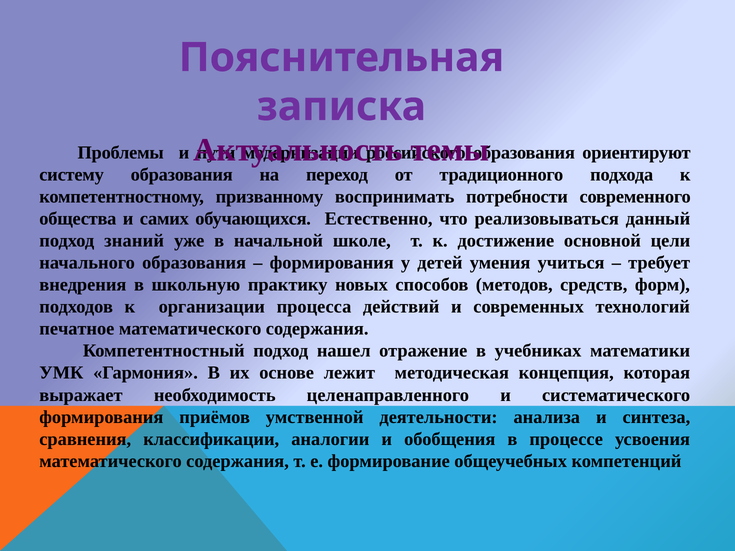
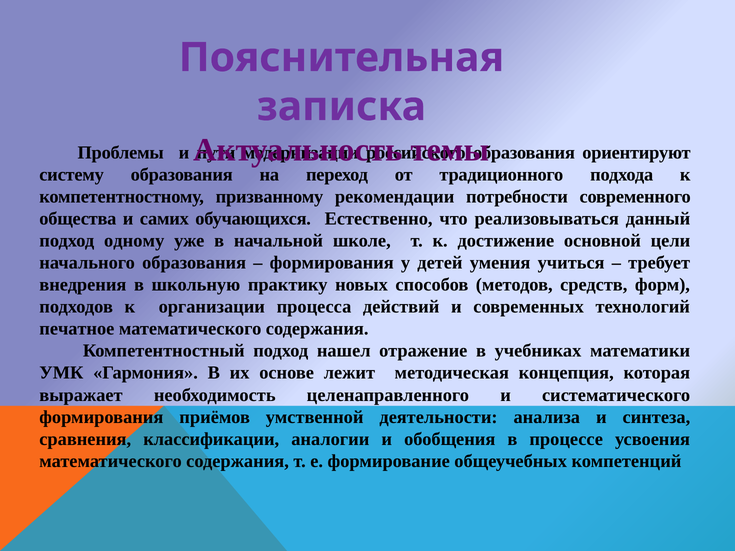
воспринимать: воспринимать -> рекомендации (395, 197)
знаний: знаний -> одному (134, 241)
